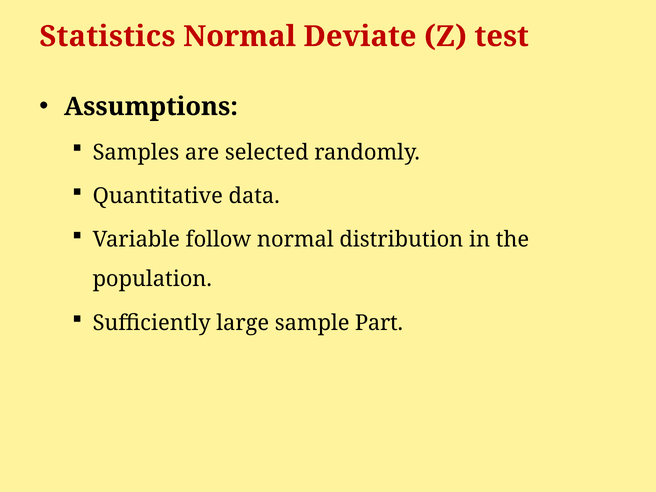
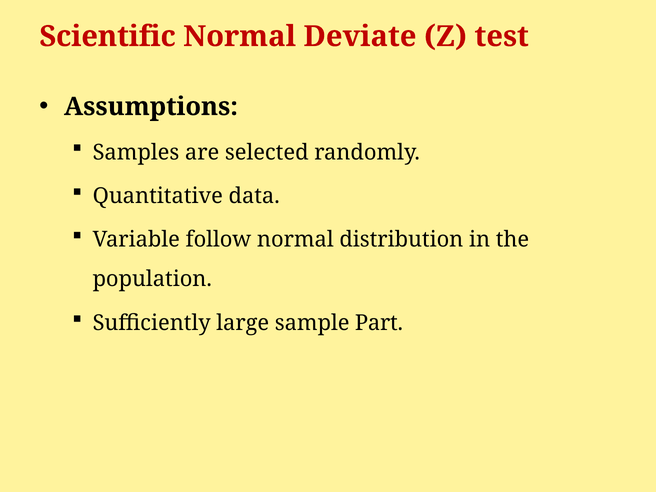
Statistics: Statistics -> Scientific (108, 36)
